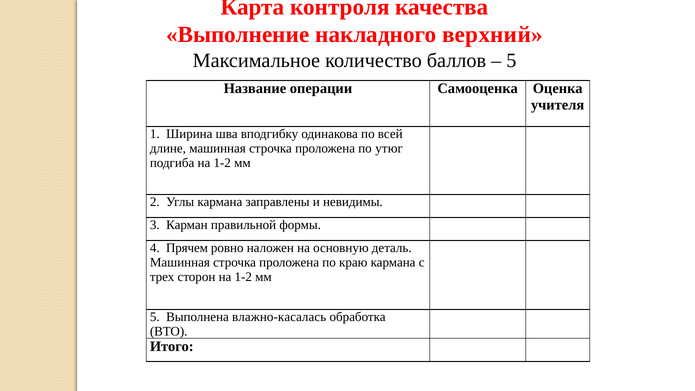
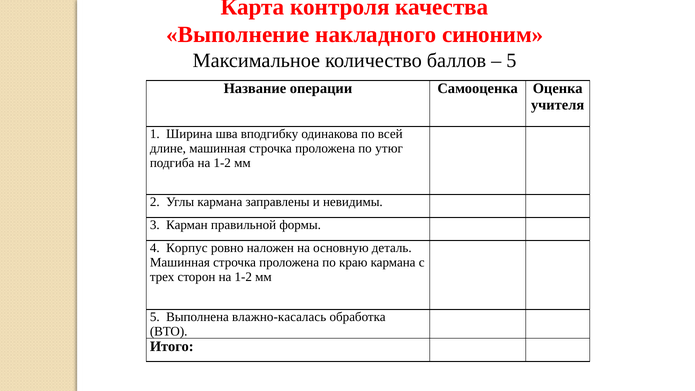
верхний: верхний -> синоним (493, 35)
Прячем: Прячем -> Корпус (187, 248)
